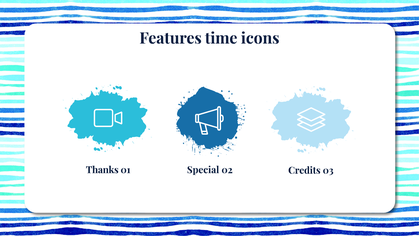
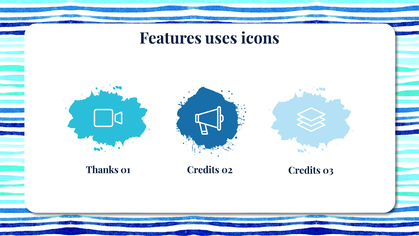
time: time -> uses (221, 38)
01 Special: Special -> Credits (203, 170)
